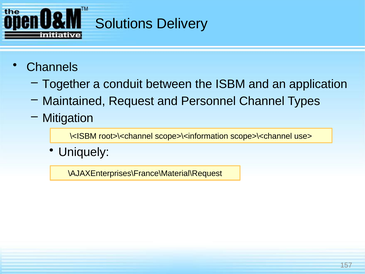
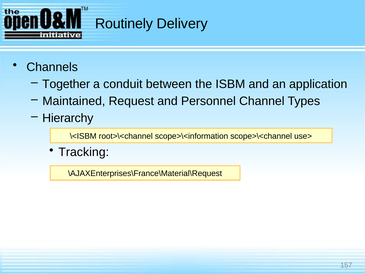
Solutions: Solutions -> Routinely (124, 24)
Mitigation: Mitigation -> Hierarchy (68, 118)
Uniquely: Uniquely -> Tracking (84, 152)
